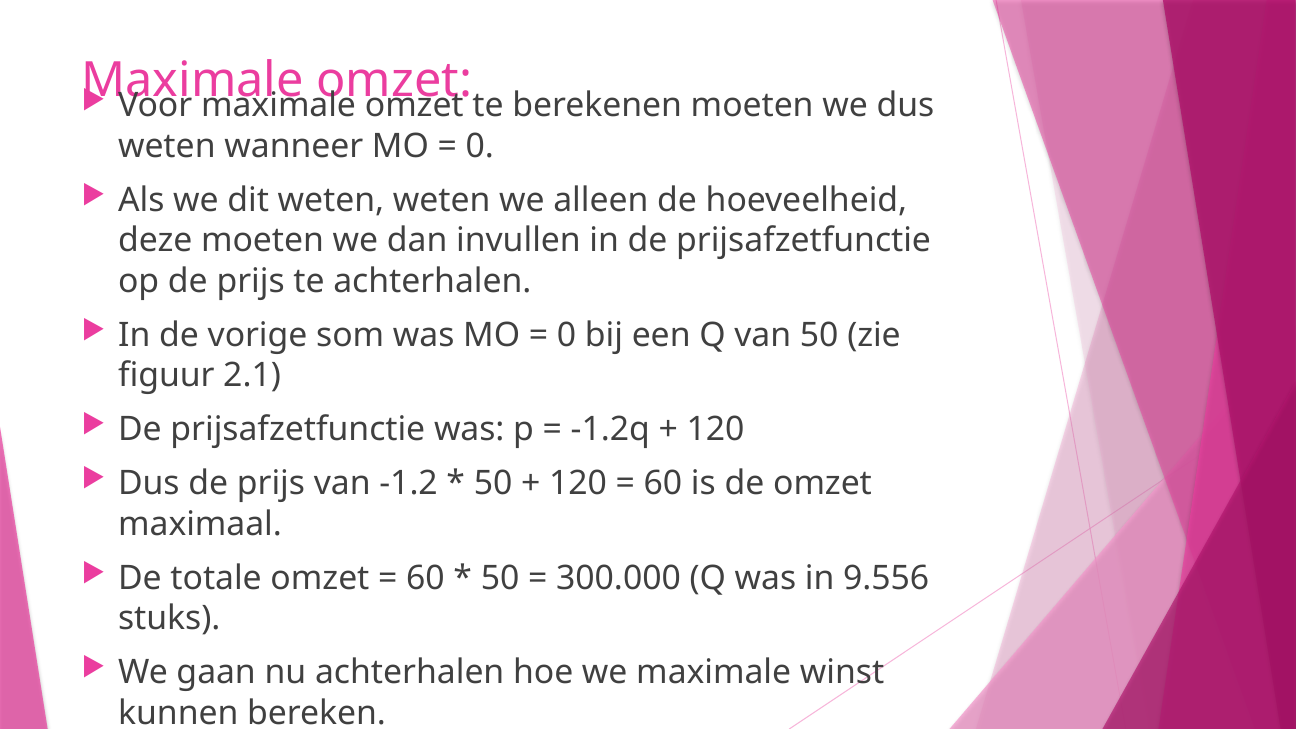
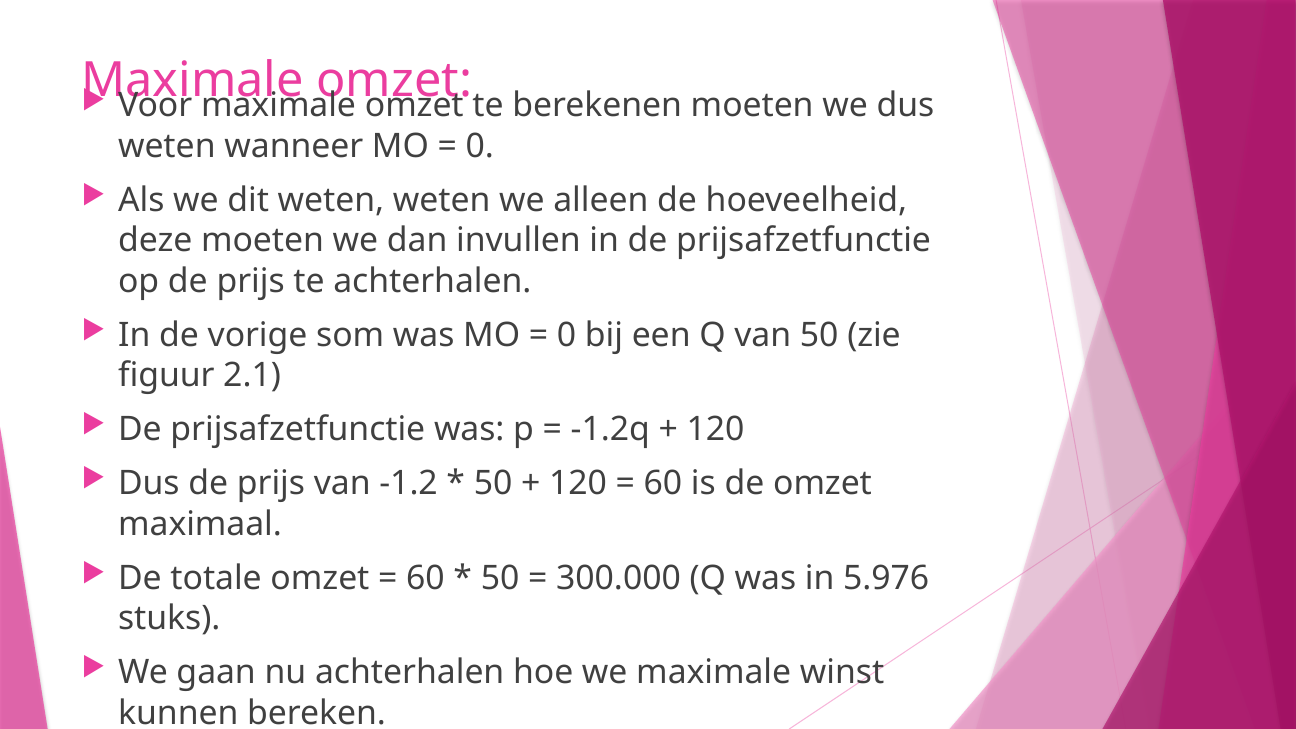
9.556: 9.556 -> 5.976 (886, 578)
